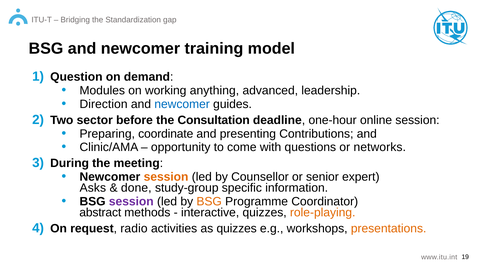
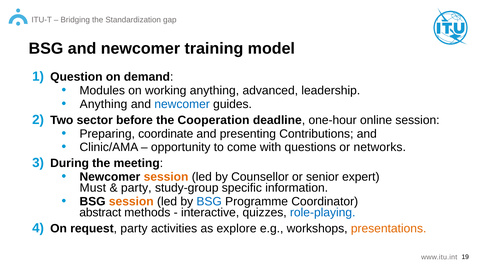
Direction: Direction -> Anything (104, 104)
Consultation: Consultation -> Cooperation (214, 120)
Asks: Asks -> Must (93, 188)
done: done -> party (136, 188)
session colour: purple -> orange (131, 201)
BSG colour: orange -> blue (209, 201)
role-playing colour: orange -> blue (323, 212)
request radio: radio -> party (134, 228)
as quizzes: quizzes -> explore (237, 228)
